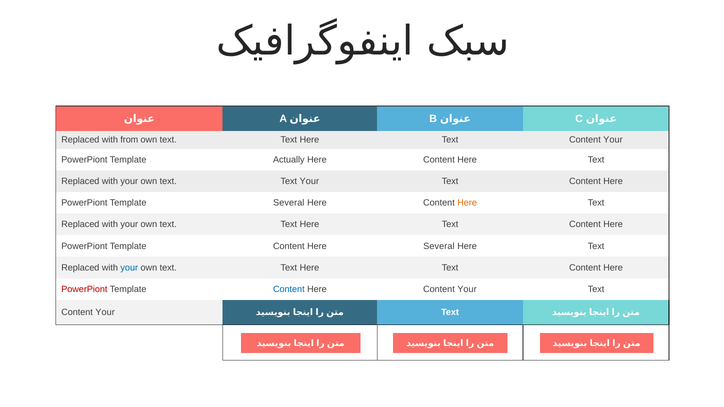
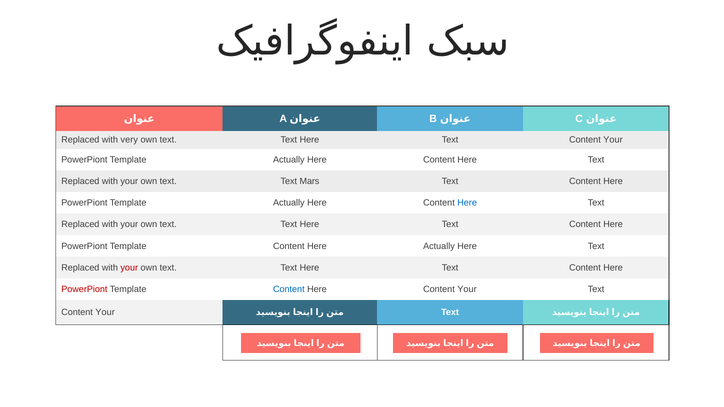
from: from -> very (129, 140)
Text Your: Your -> Mars (309, 181)
Several: Several -> Actually (289, 203)
Here colour: orange -> blue (467, 203)
Here Several: Several -> Actually (439, 246)
your colour: blue -> red (129, 268)
